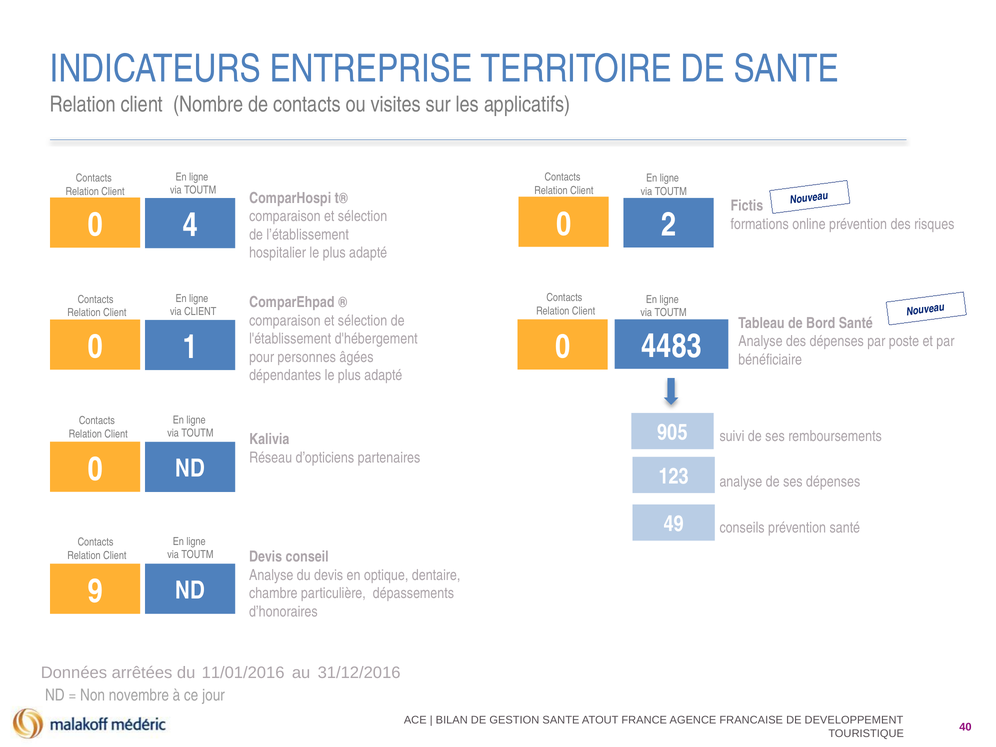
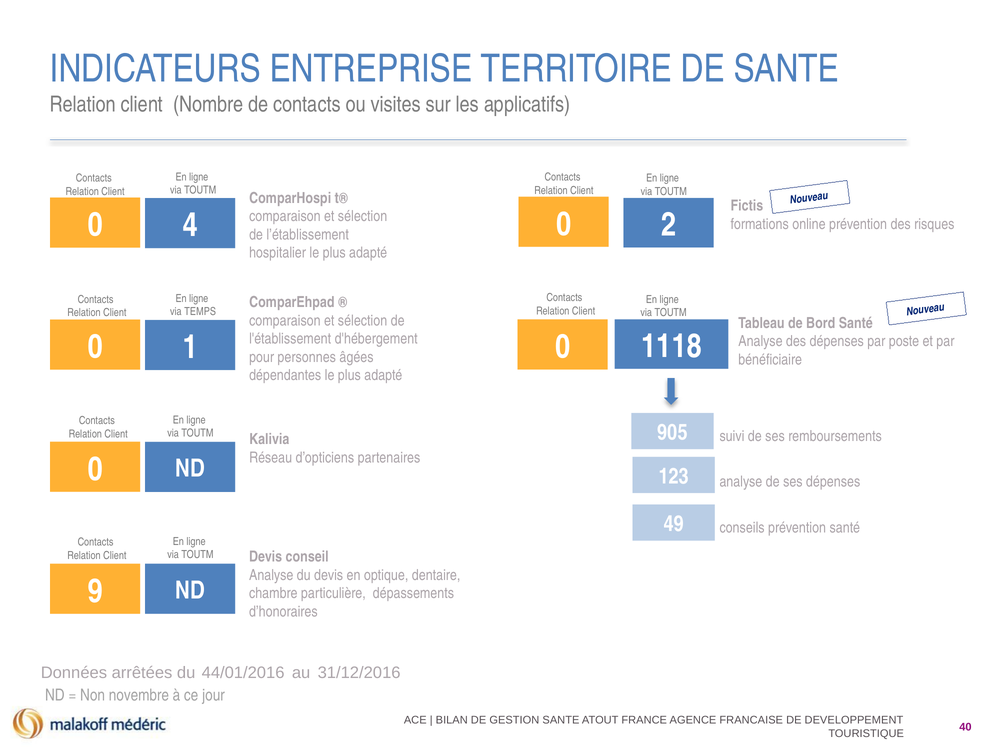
via CLIENT: CLIENT -> TEMPS (200, 312)
4483: 4483 -> 1118 (672, 346)
11/01/2016: 11/01/2016 -> 44/01/2016 (243, 673)
